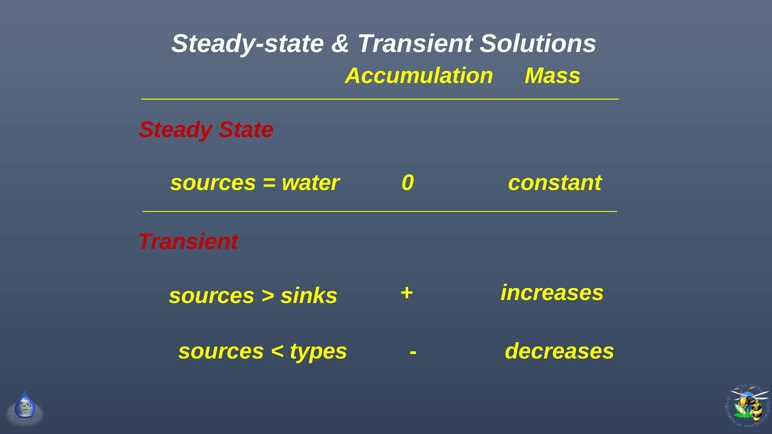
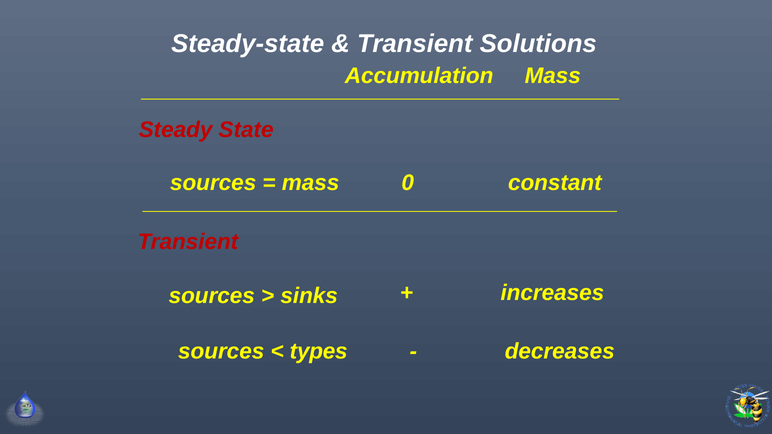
water: water -> mass (311, 183)
